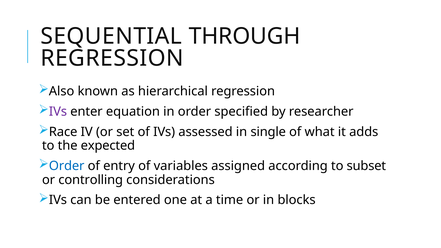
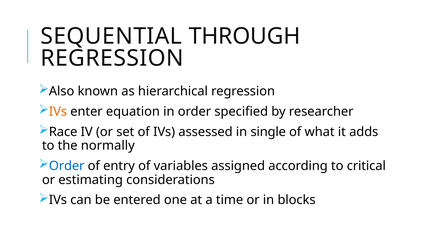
IVs colour: purple -> orange (58, 111)
expected: expected -> normally (108, 146)
subset: subset -> critical (366, 166)
controlling: controlling -> estimating (91, 180)
